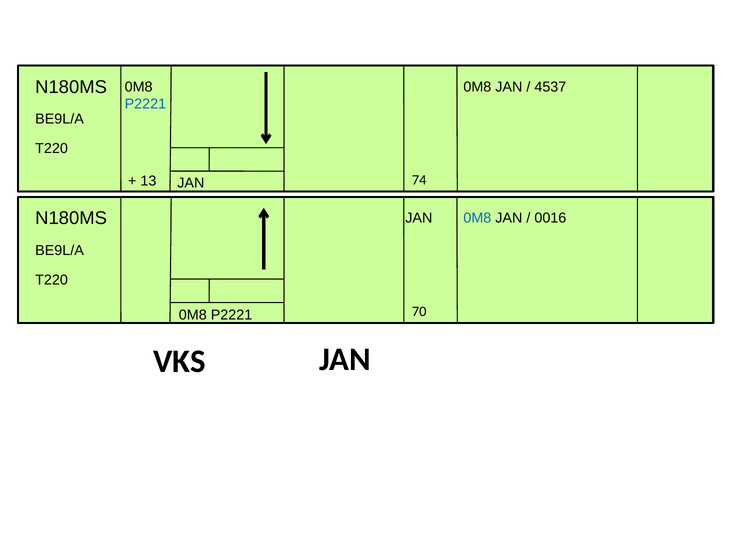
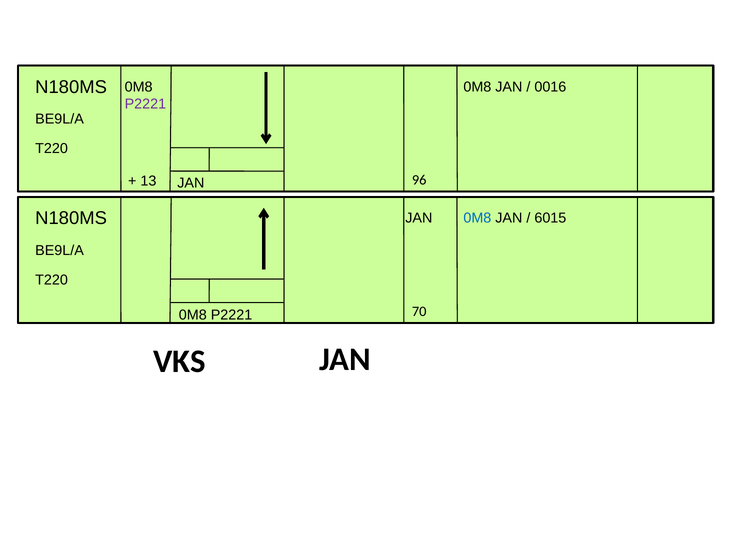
4537: 4537 -> 0016 (550, 87)
P2221 colour: blue -> purple (145, 104)
74: 74 -> 96 (419, 180)
0016: 0016 -> 6015 (550, 218)
